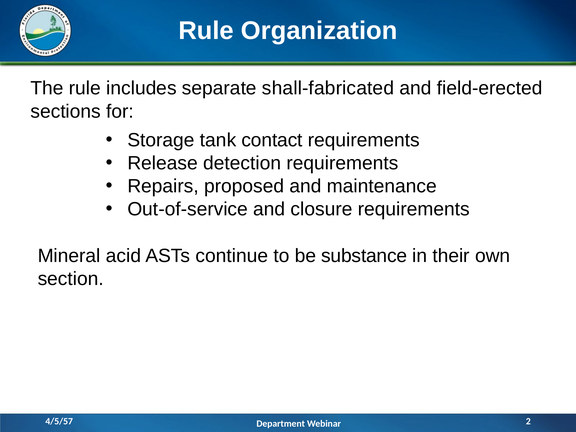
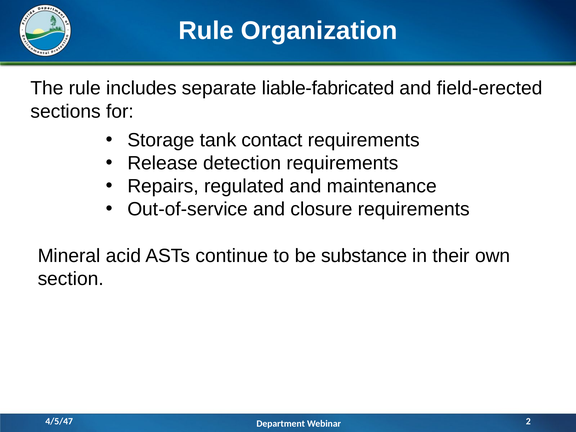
shall-fabricated: shall-fabricated -> liable-fabricated (328, 88)
proposed: proposed -> regulated (244, 186)
4/5/57: 4/5/57 -> 4/5/47 (59, 421)
